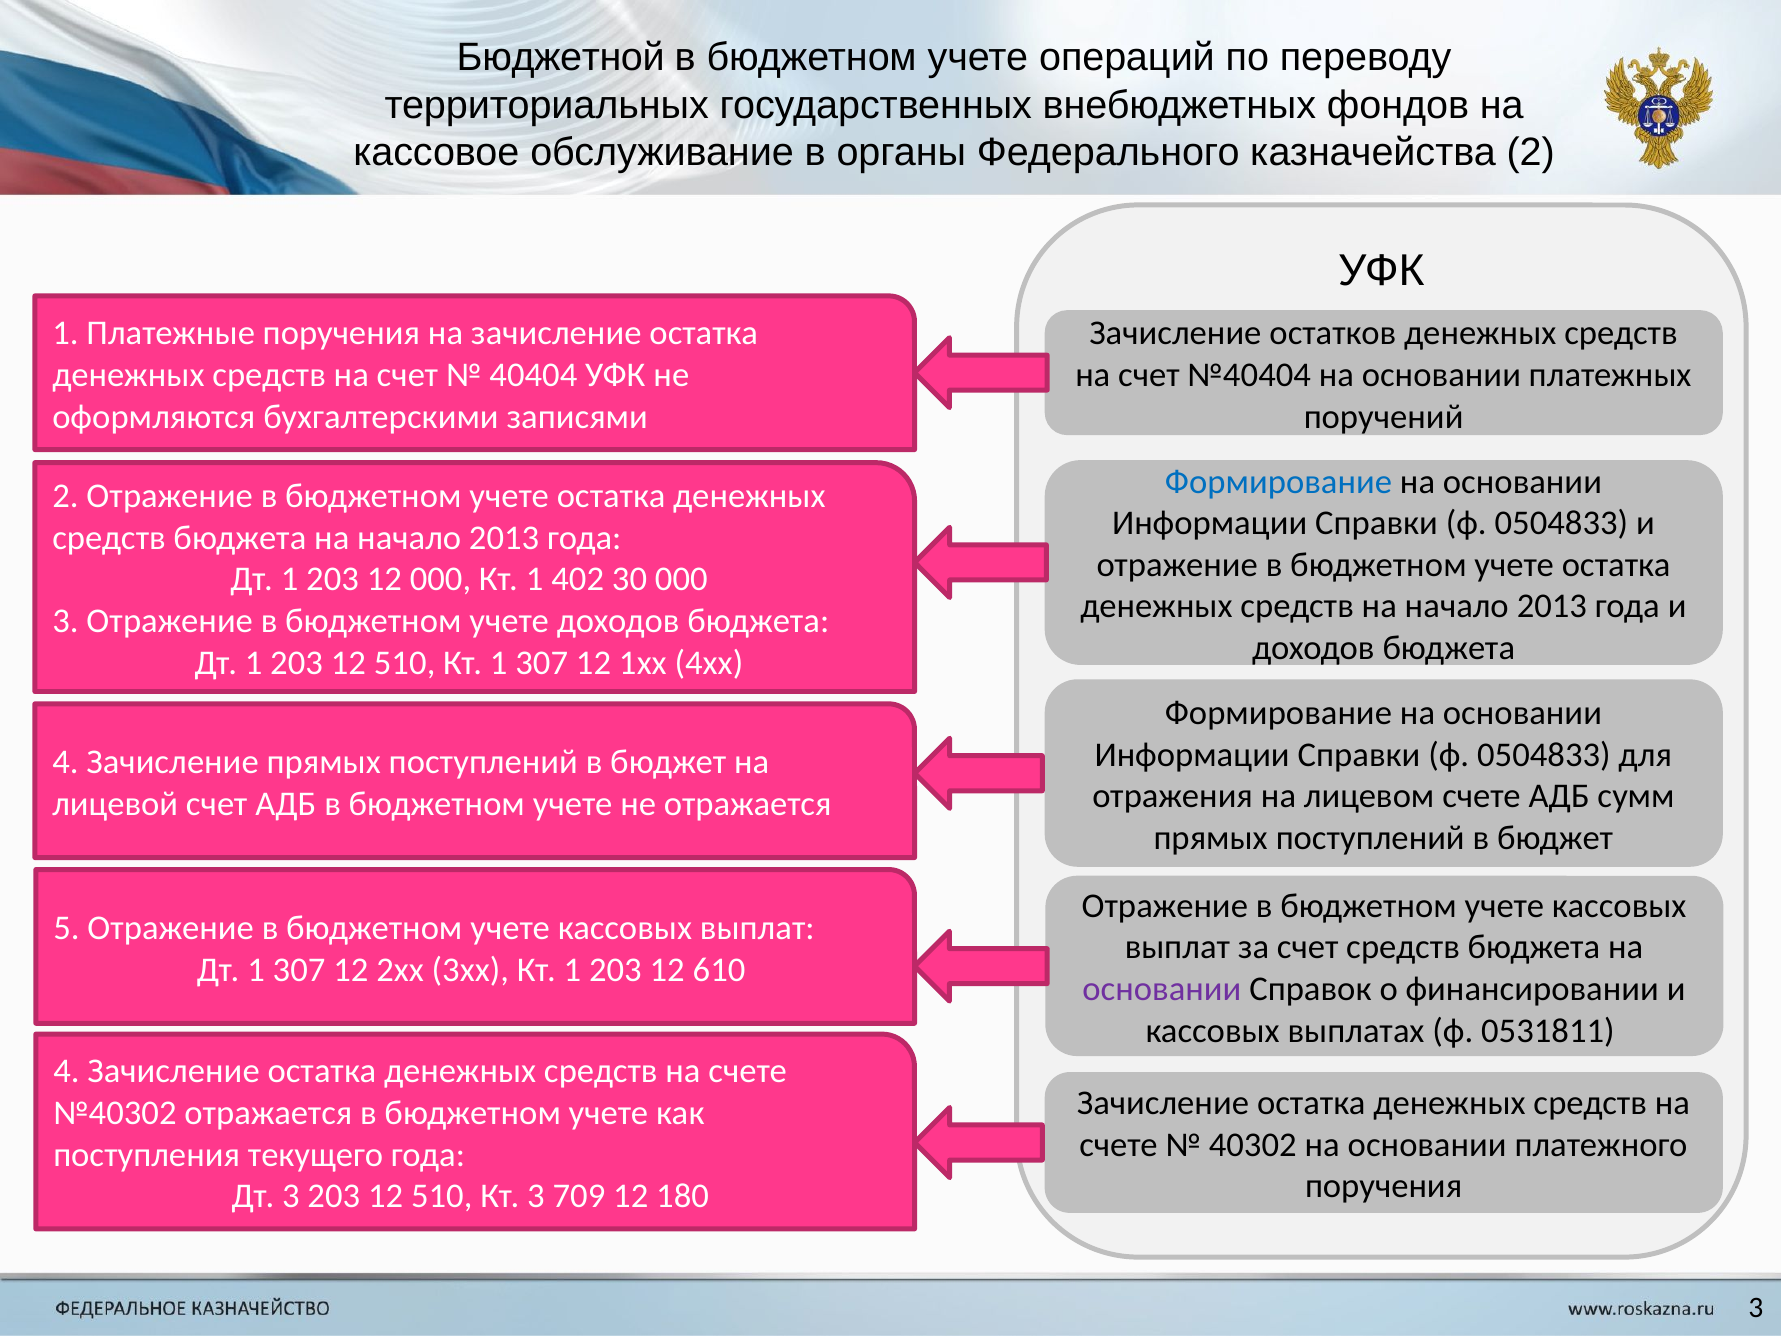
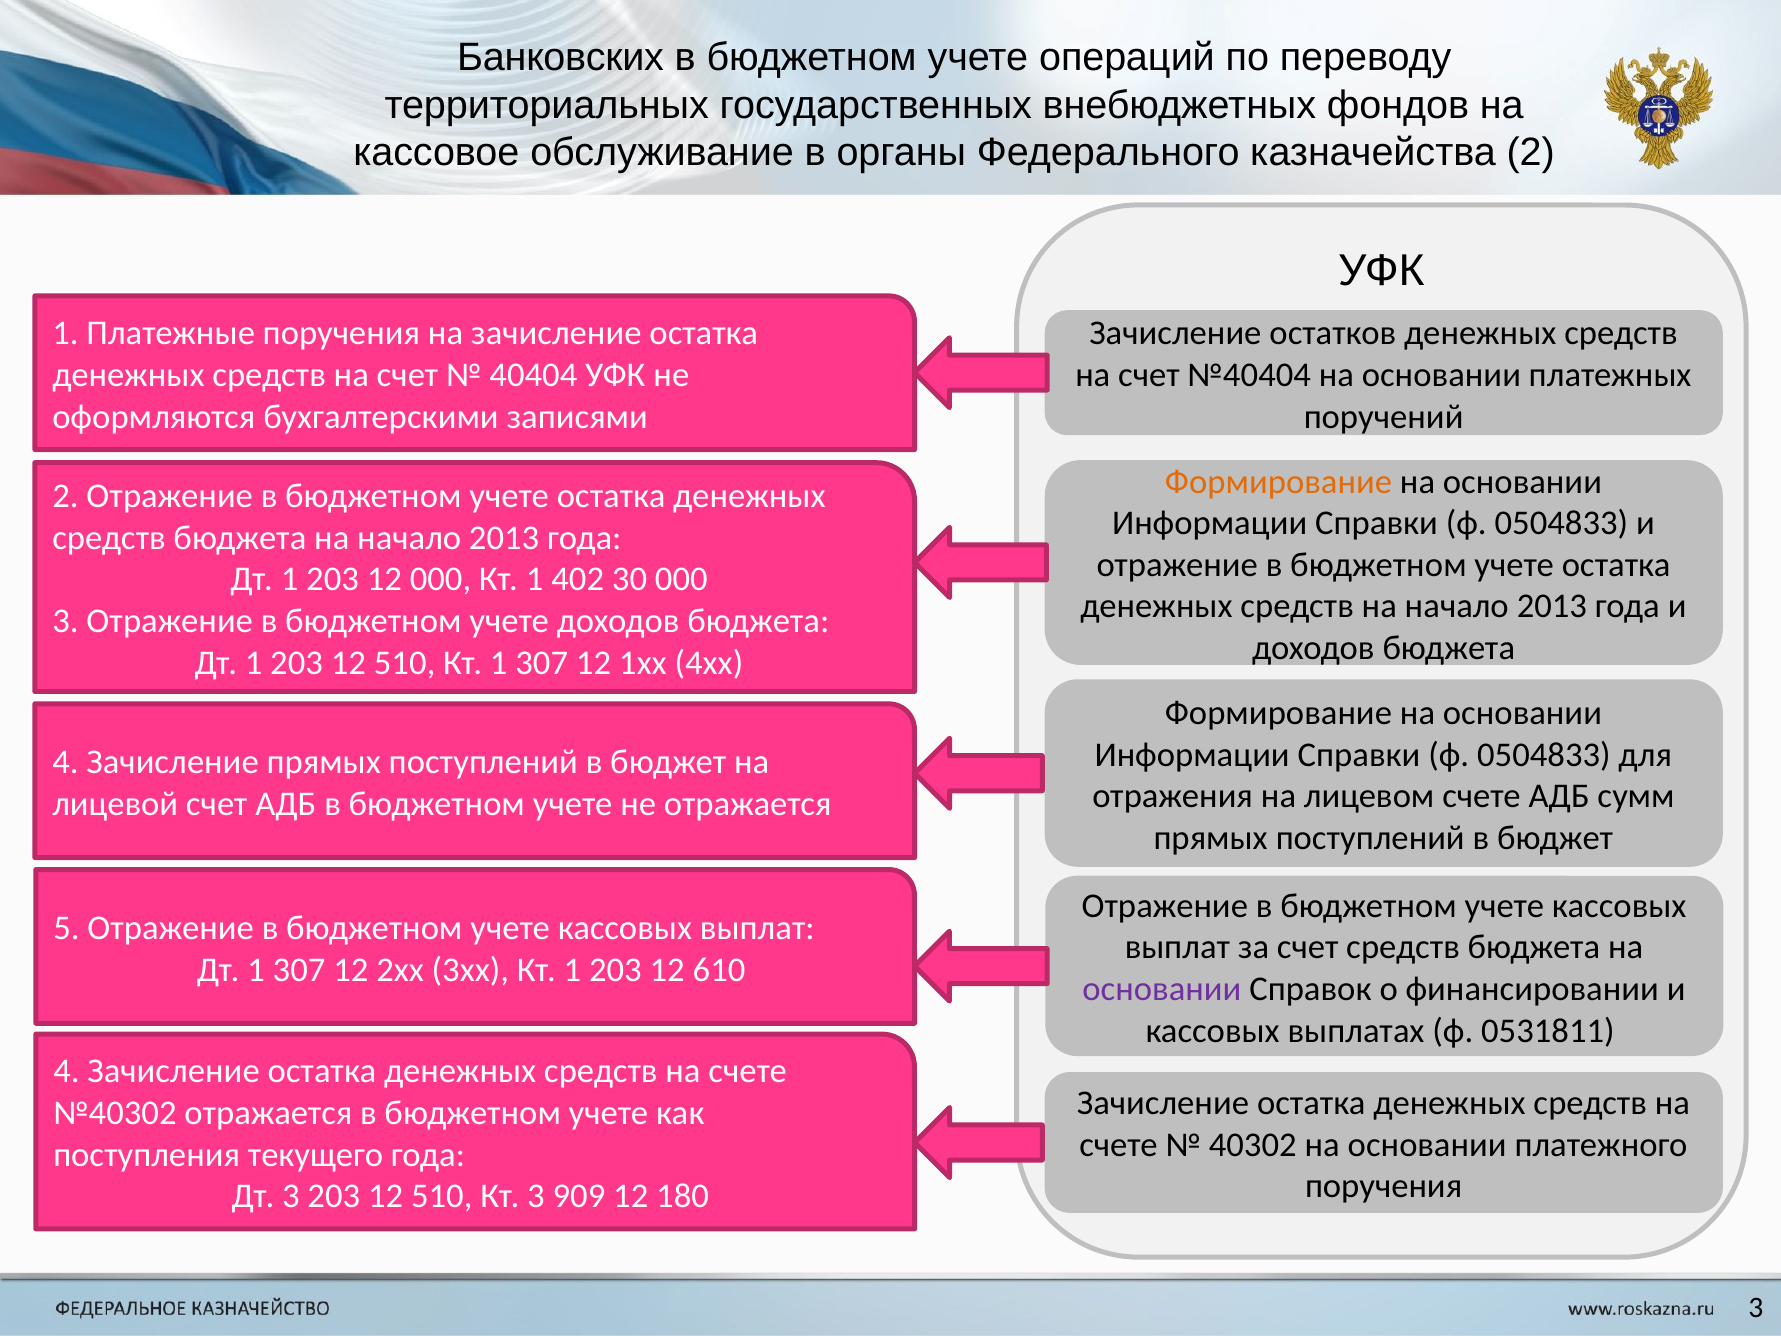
Бюджетной: Бюджетной -> Банковских (561, 58)
Формирование colour: blue -> orange (1279, 482)
709: 709 -> 909 (579, 1196)
